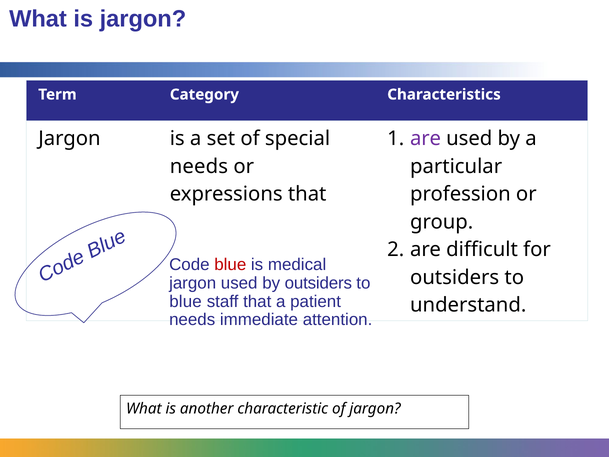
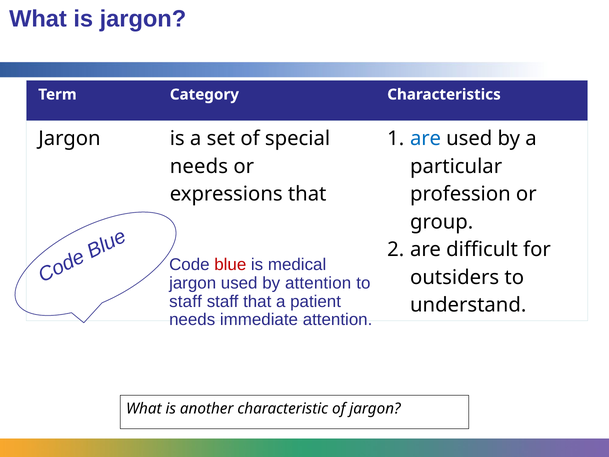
are colour: purple -> blue (426, 139)
by outsiders: outsiders -> attention (318, 283)
blue: blue -> staff (186, 301)
